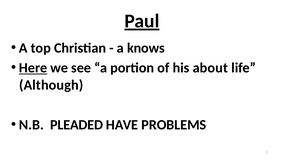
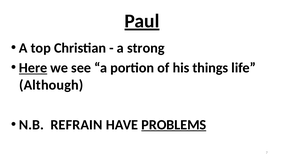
knows: knows -> strong (146, 48)
about: about -> things (210, 68)
PLEADED: PLEADED -> REFRAIN (76, 125)
PROBLEMS underline: none -> present (174, 125)
